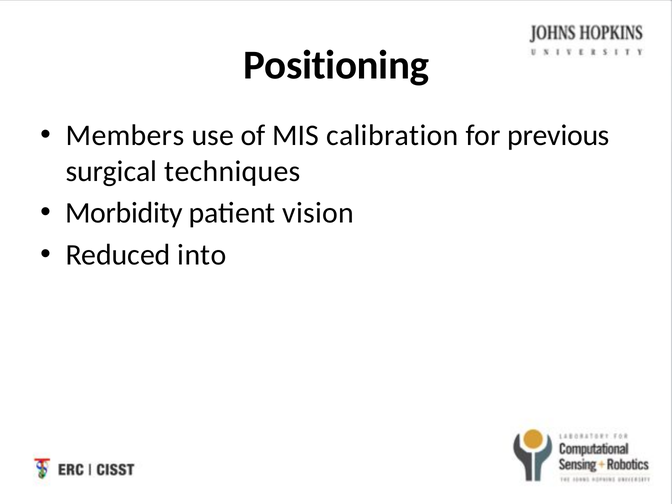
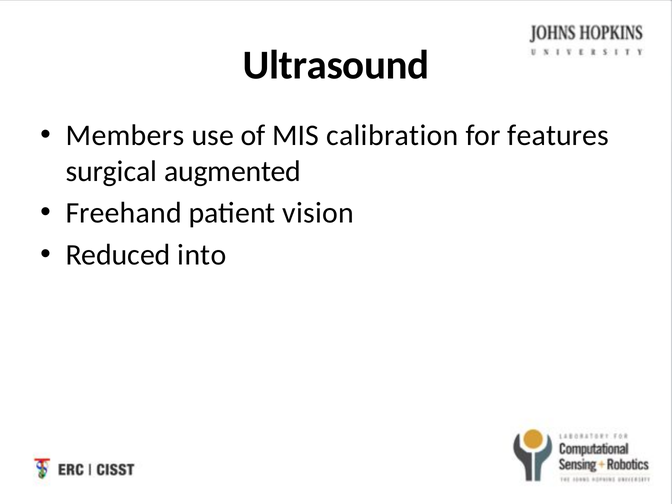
Positioning: Positioning -> Ultrasound (336, 65)
previous: previous -> features (558, 135)
techniques: techniques -> augmented (233, 171)
Morbidity: Morbidity -> Freehand (124, 213)
